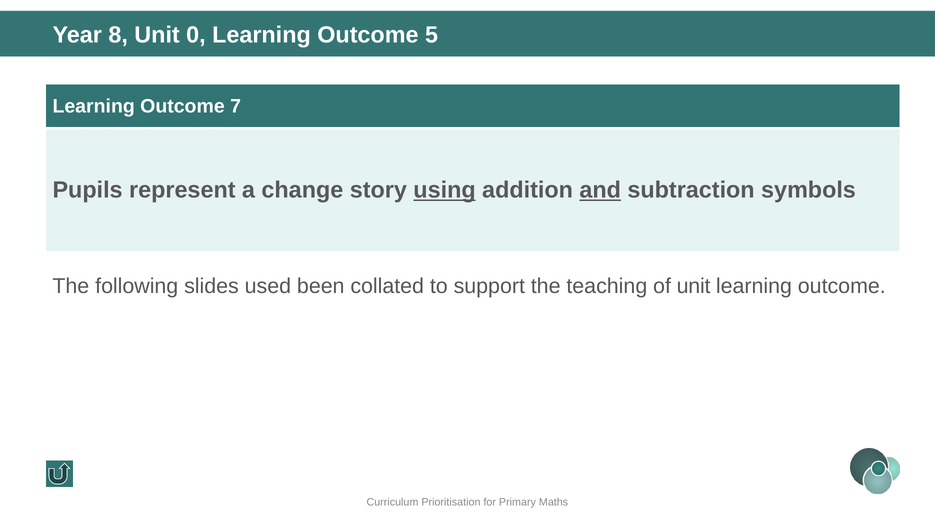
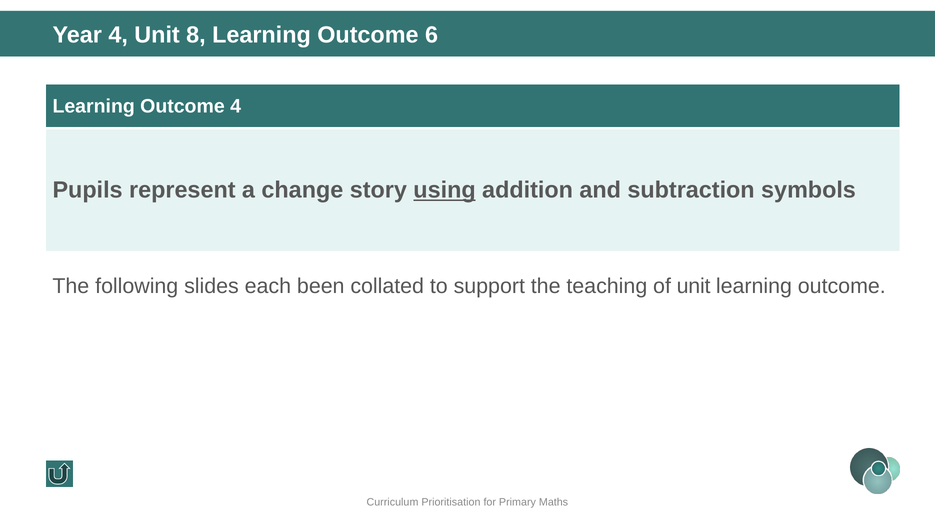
Year 8: 8 -> 4 (118, 35)
0: 0 -> 8 (196, 35)
5: 5 -> 6 (432, 35)
Outcome 7: 7 -> 4 (236, 106)
and underline: present -> none (600, 190)
used: used -> each (268, 286)
